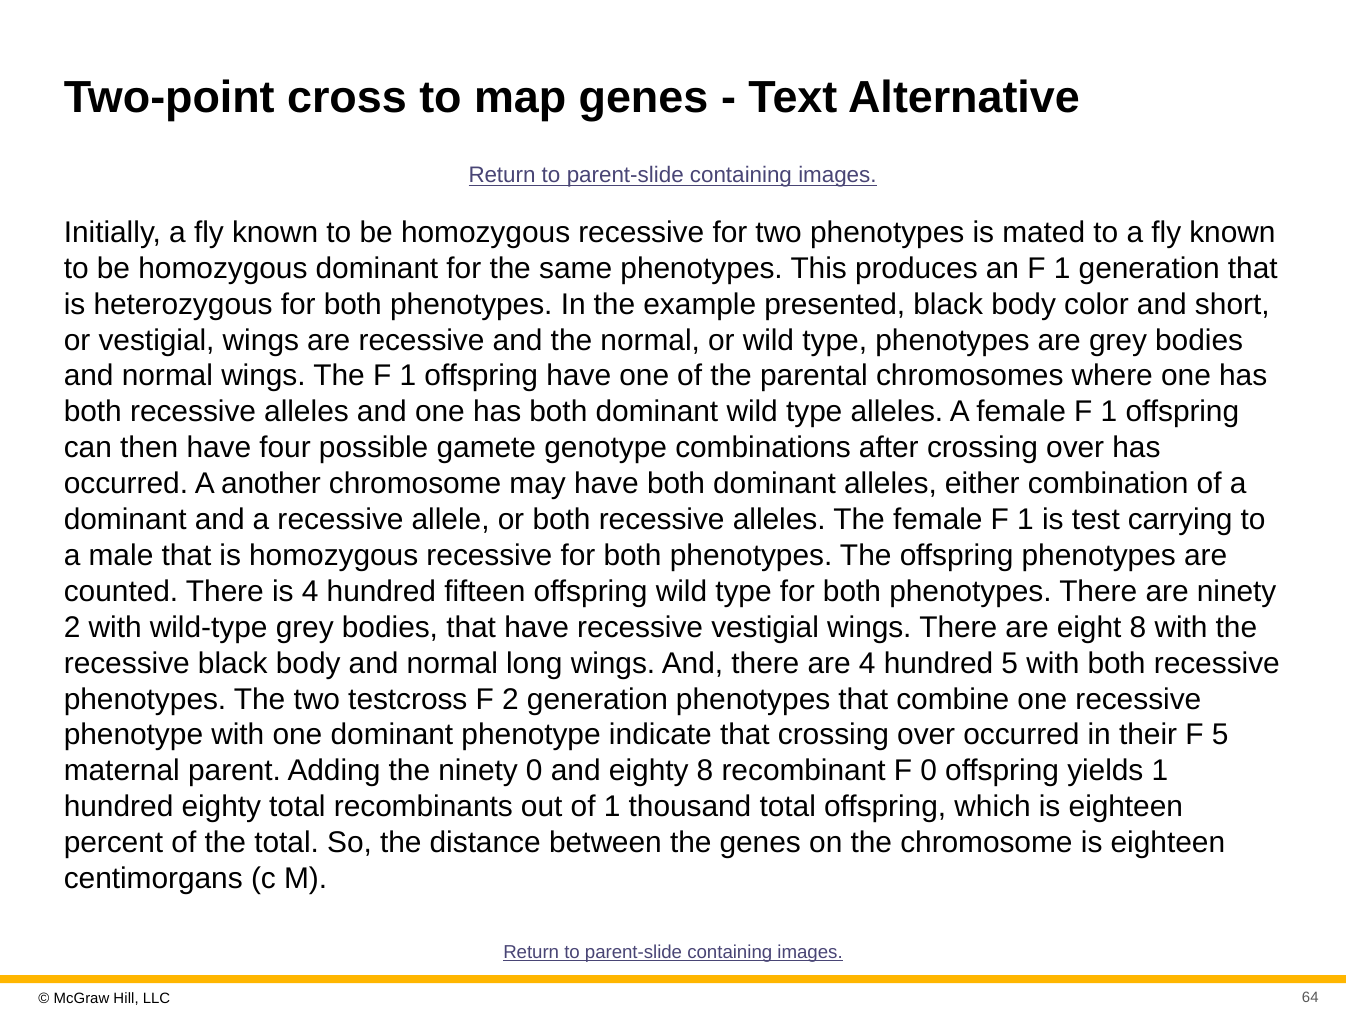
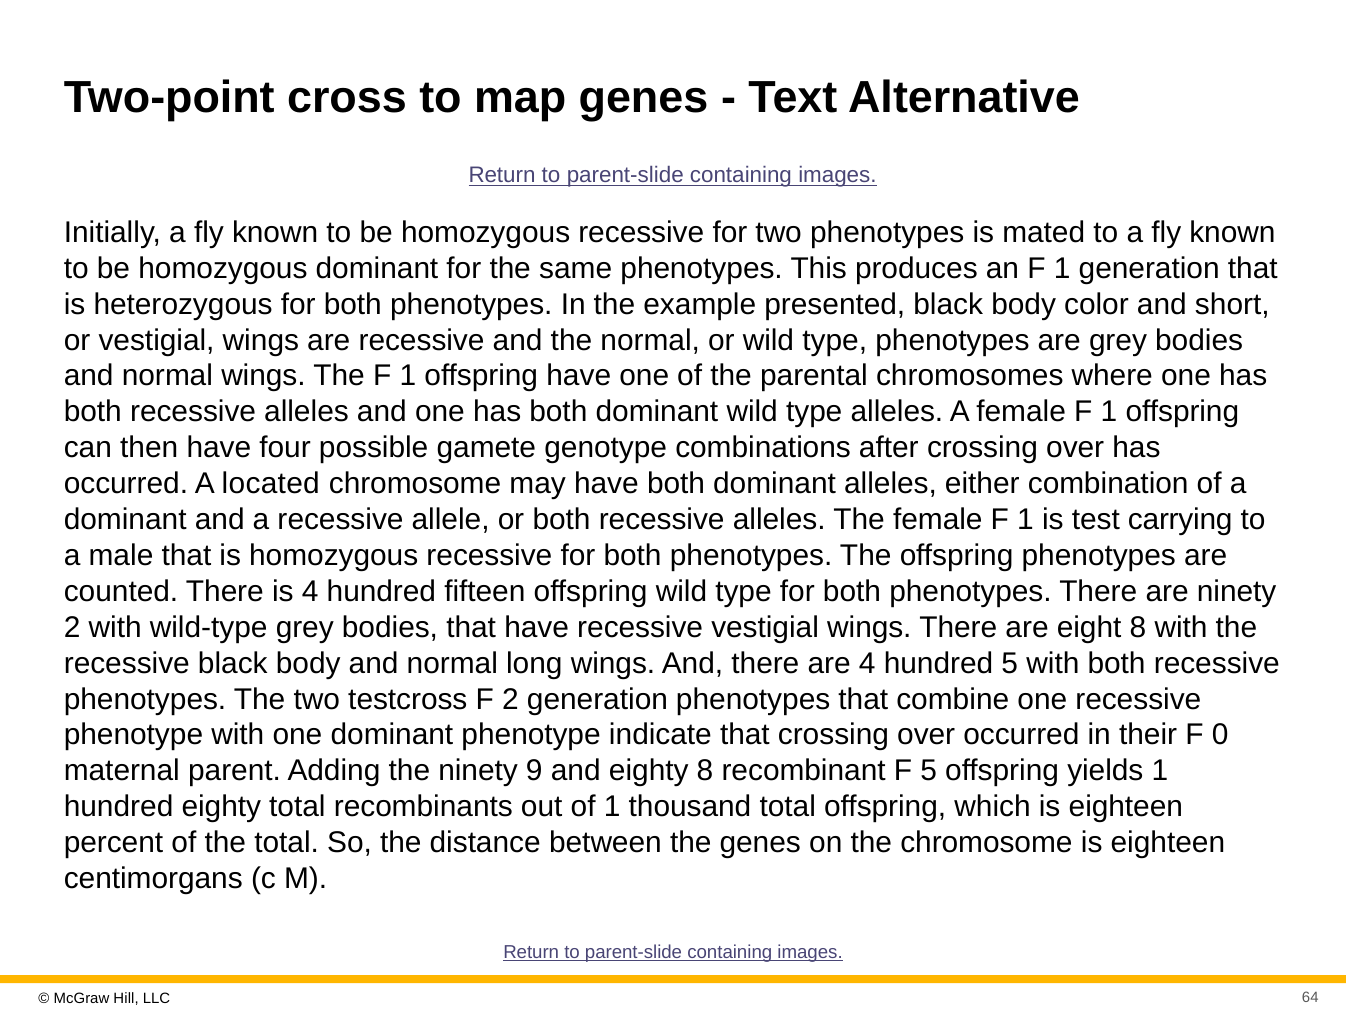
another: another -> located (271, 484)
F 5: 5 -> 0 (1220, 735)
ninety 0: 0 -> 9 (534, 771)
F 0: 0 -> 5 (929, 771)
